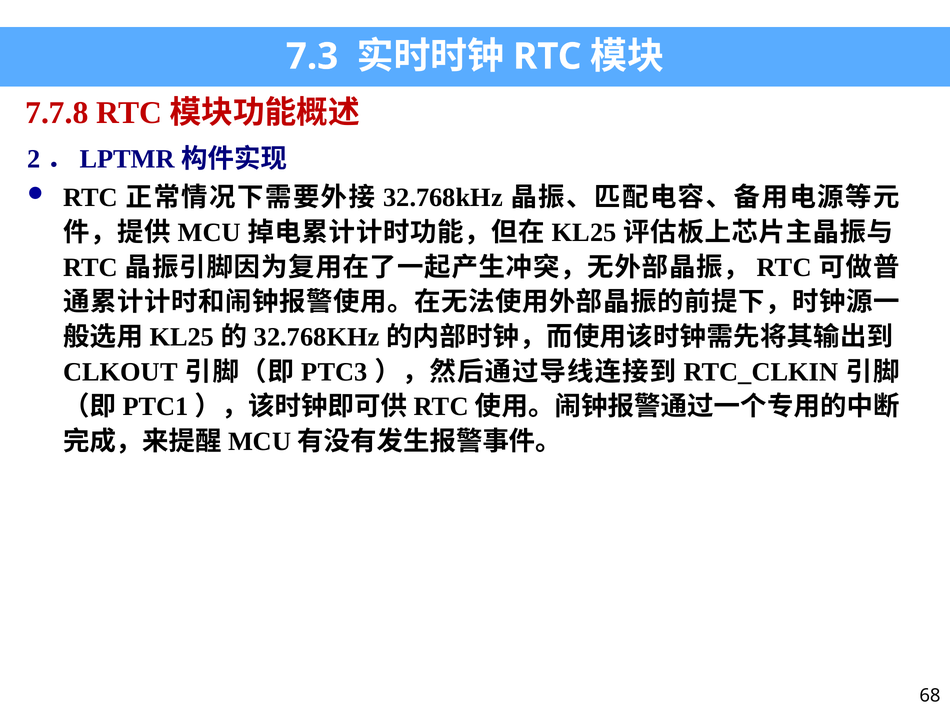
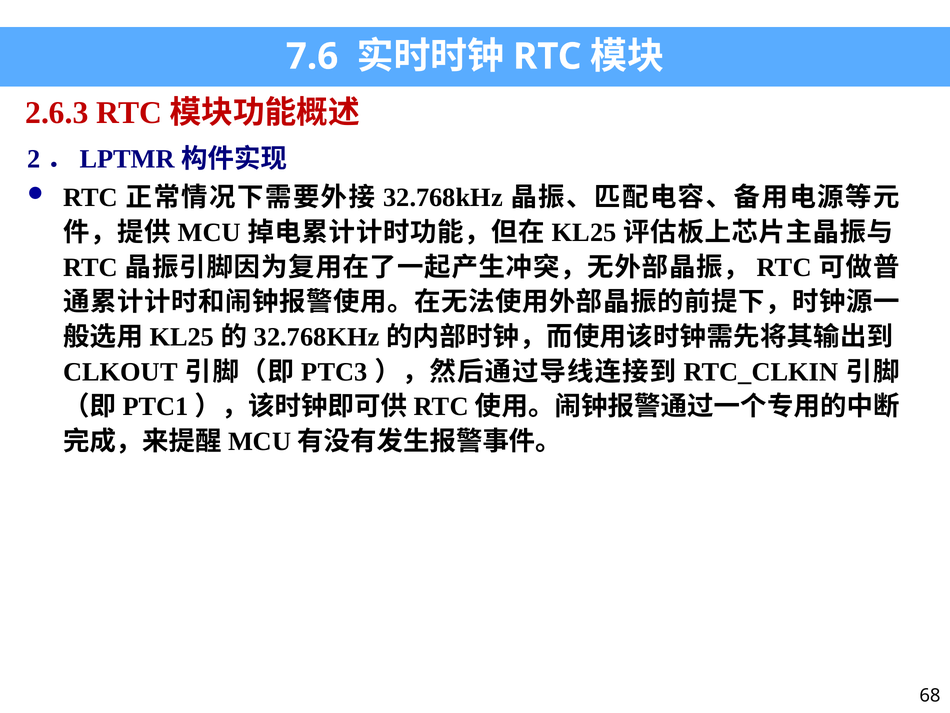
7.3: 7.3 -> 7.6 (312, 56)
7.7.8: 7.7.8 -> 2.6.3 (57, 113)
